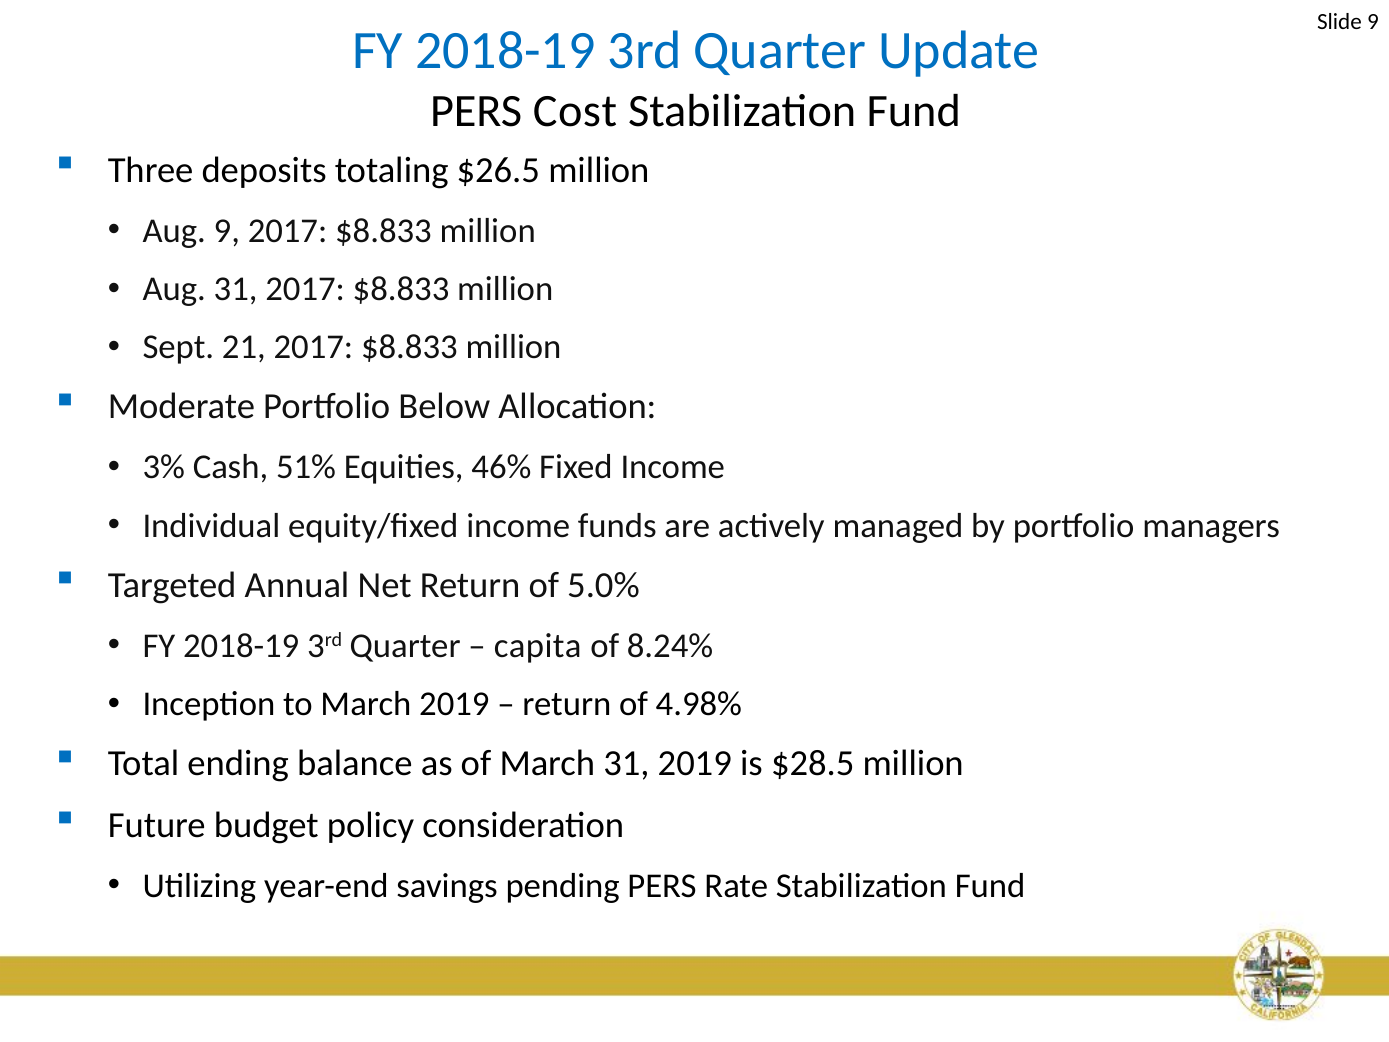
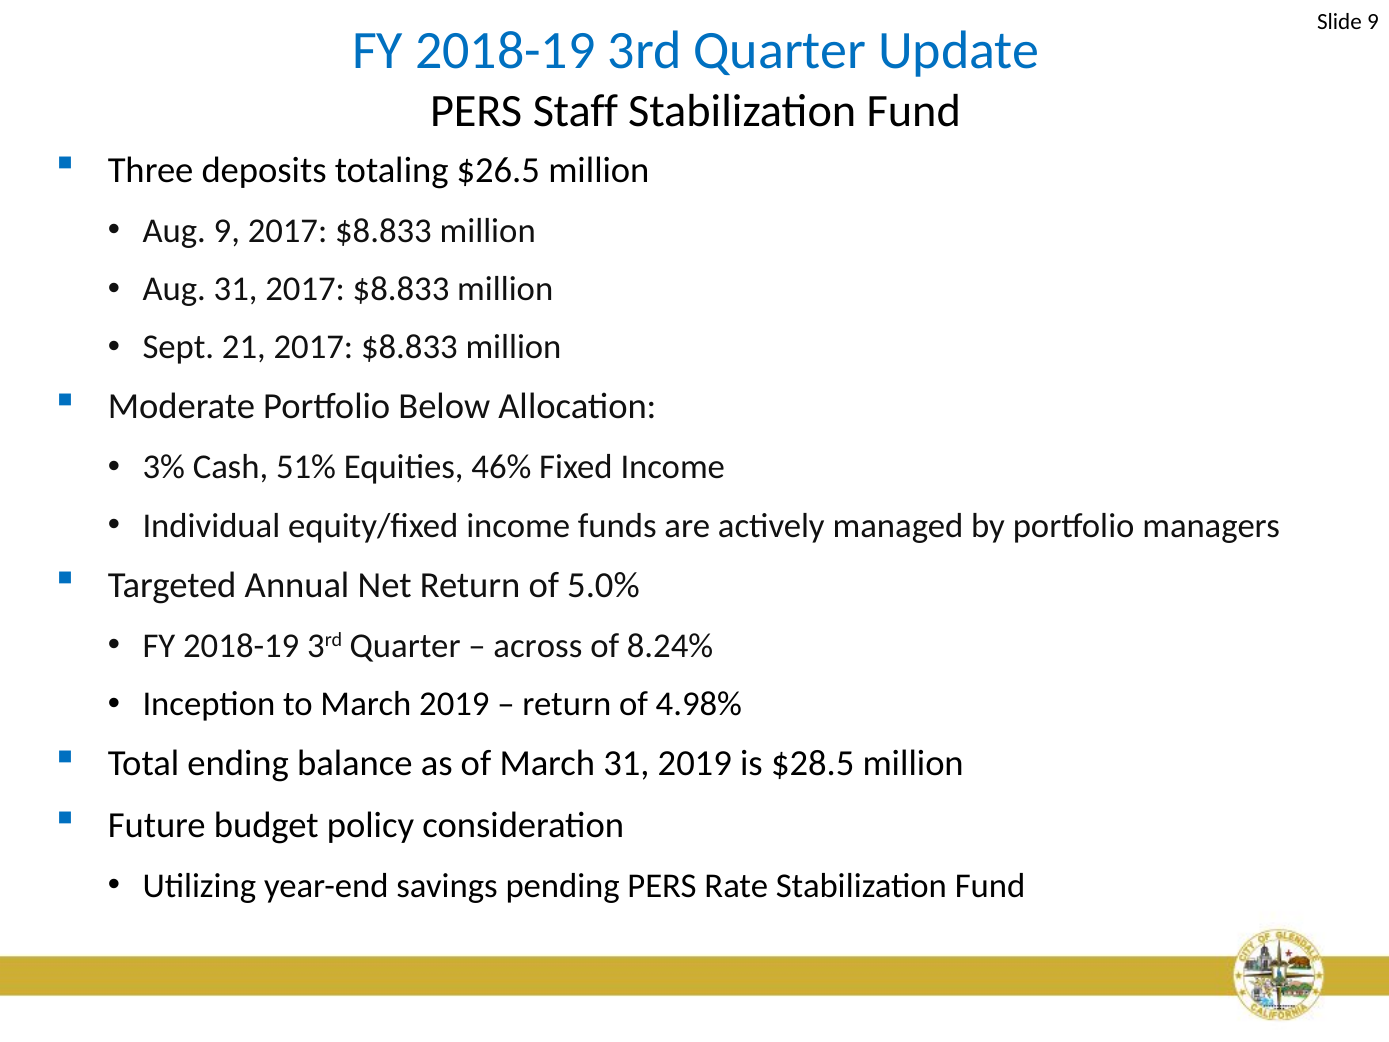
Cost: Cost -> Staff (575, 111)
capita: capita -> across (538, 646)
